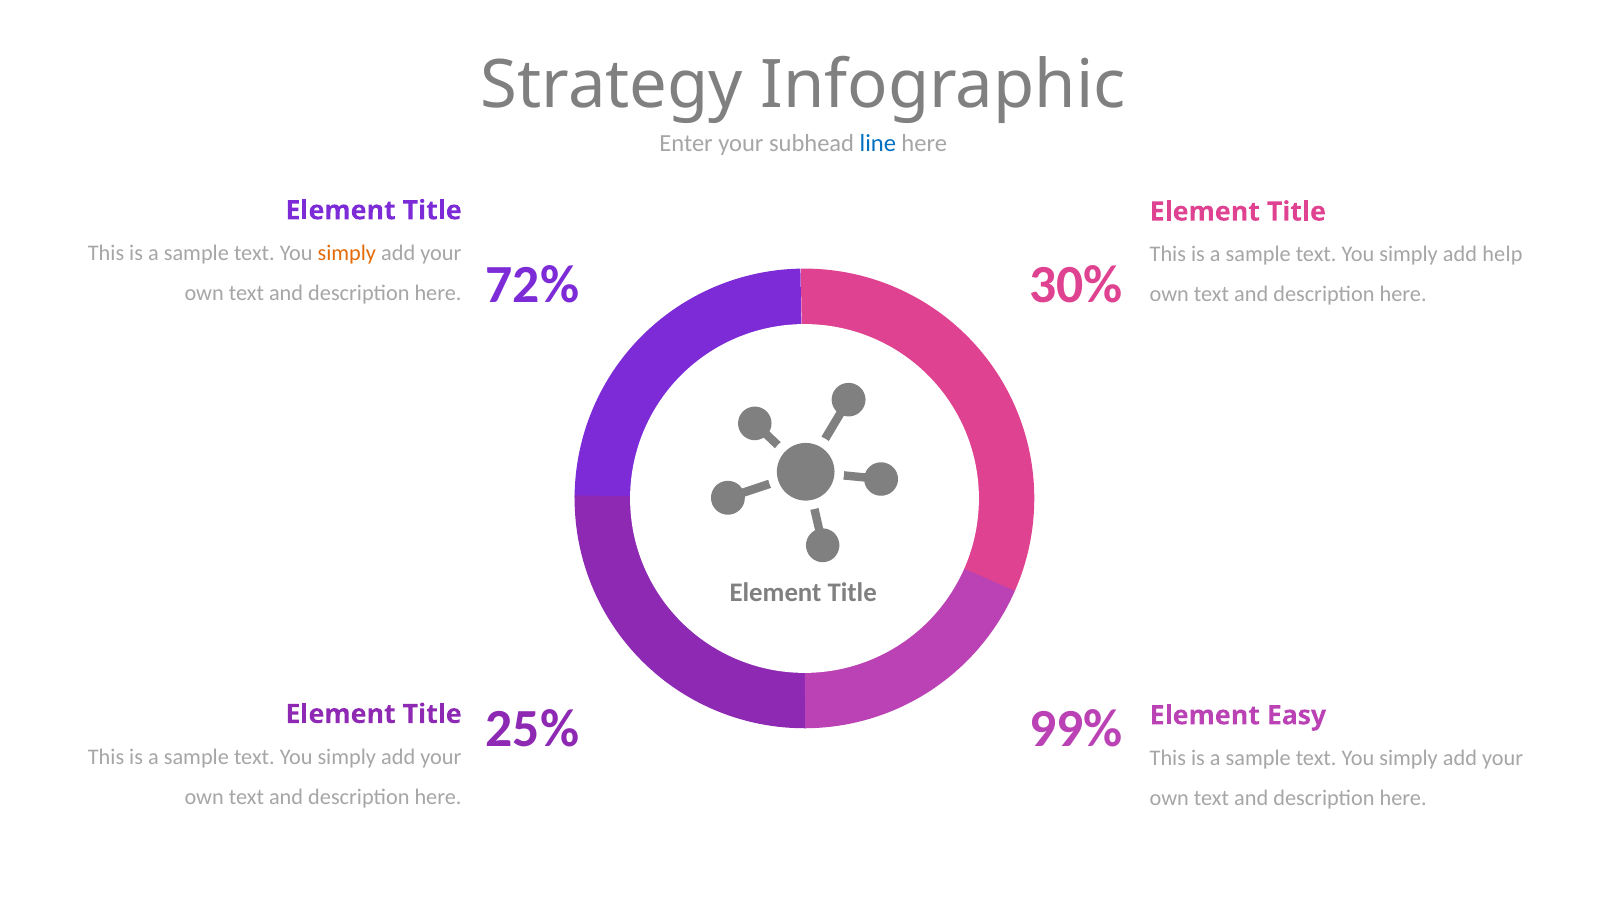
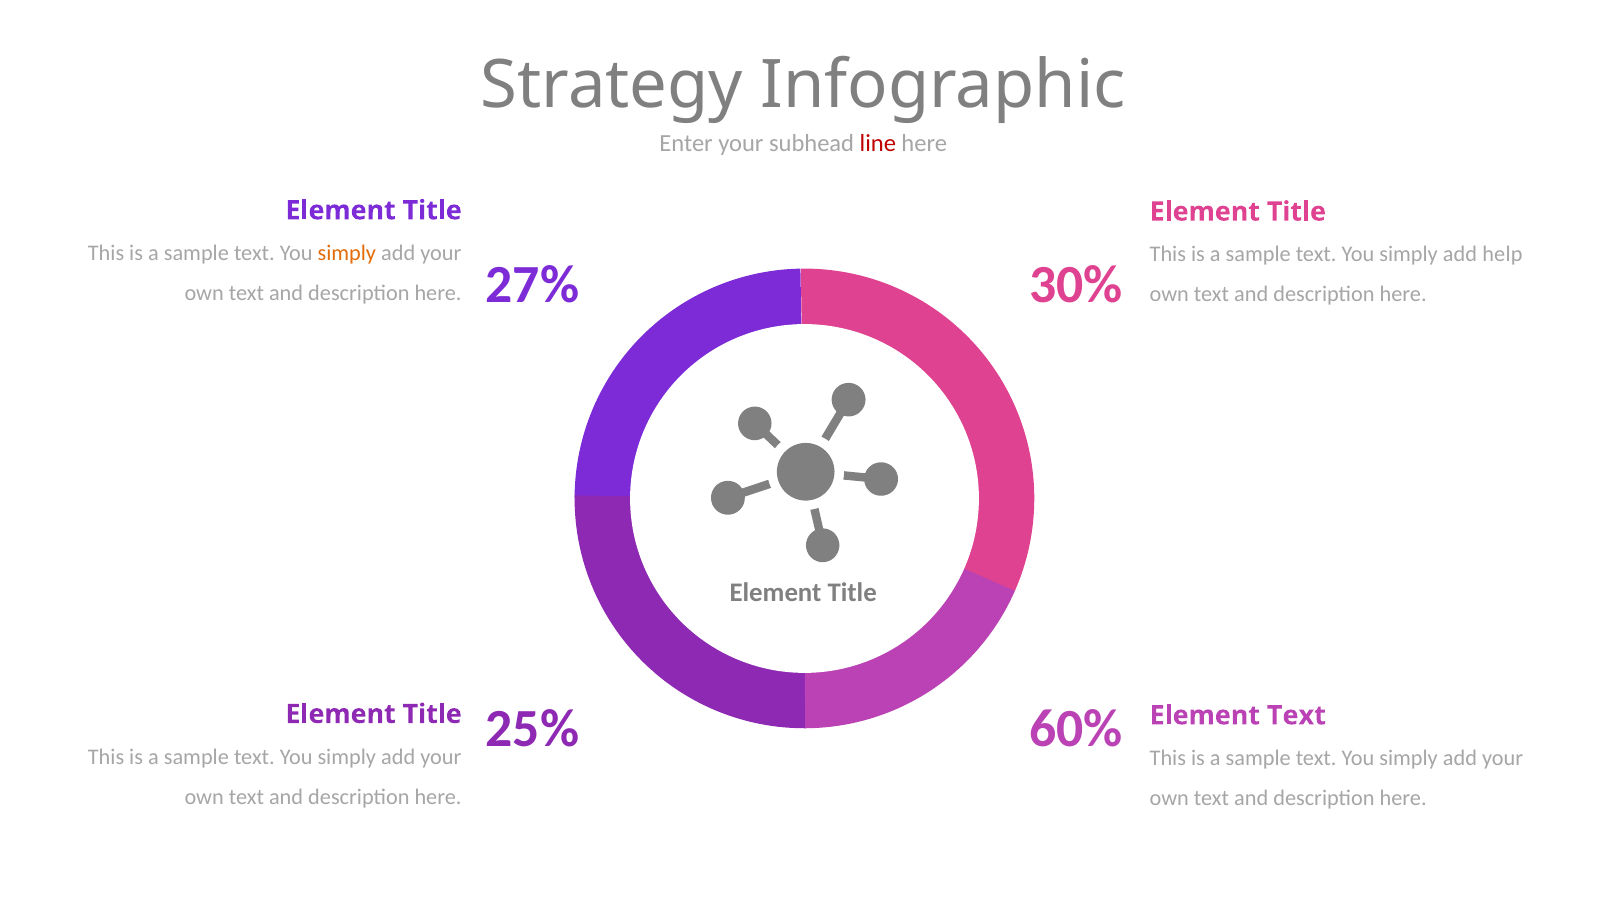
line colour: blue -> red (878, 144)
72%: 72% -> 27% (533, 284)
99%: 99% -> 60% (1076, 729)
Element Easy: Easy -> Text (1296, 716)
